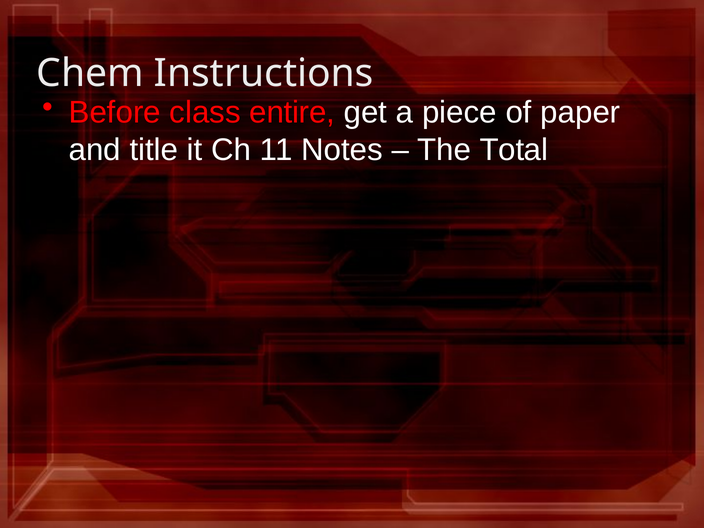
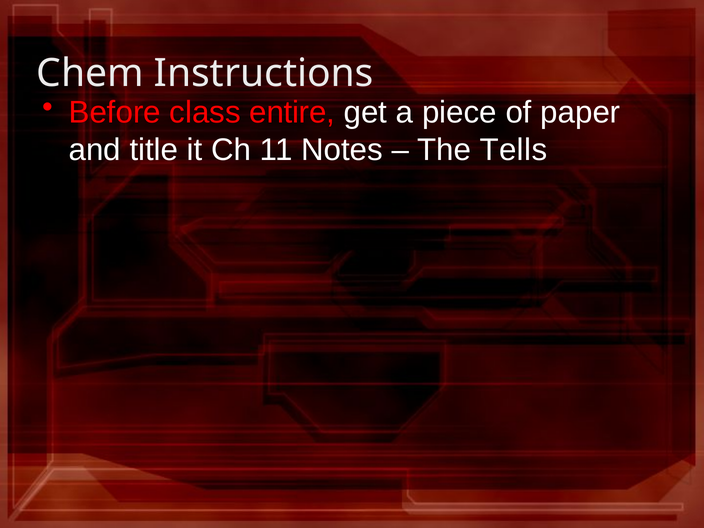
Total: Total -> Tells (514, 150)
